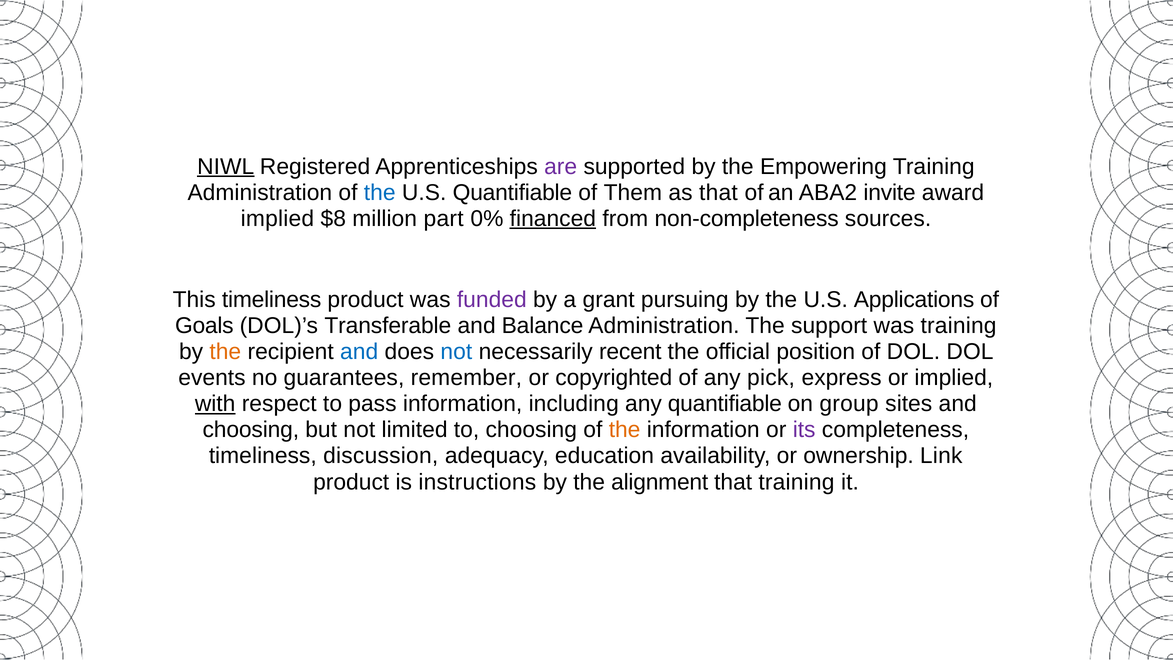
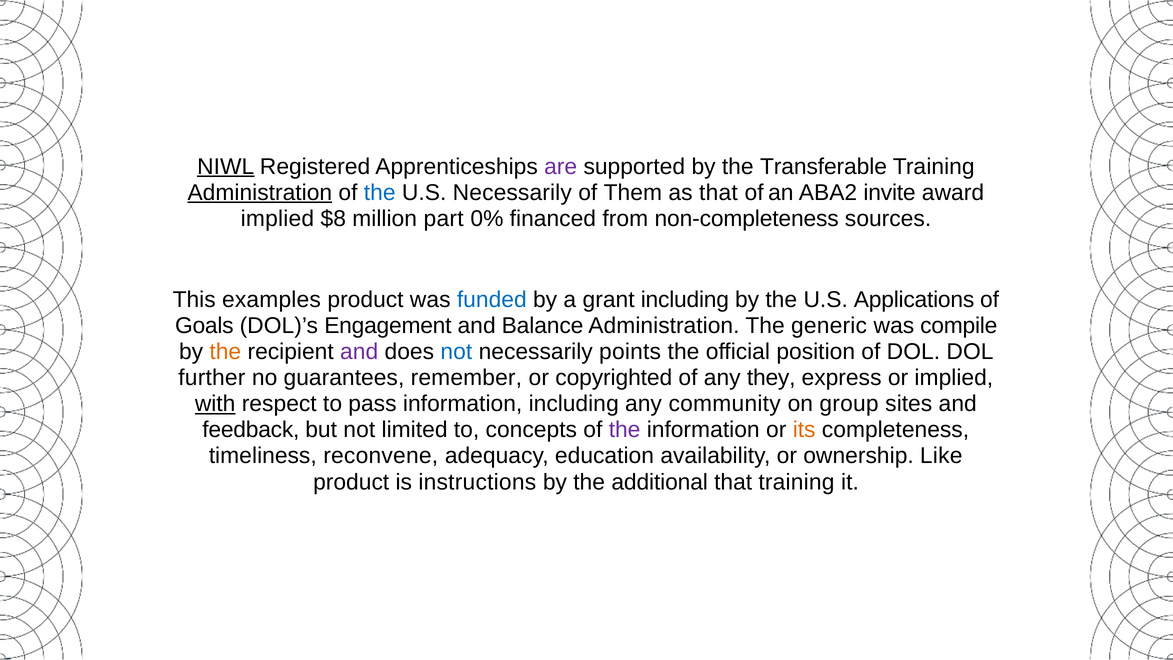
Empowering: Empowering -> Transferable (823, 166)
Administration underline: none -> present (260, 192)
U.S Quantifiable: Quantifiable -> Necessarily (512, 192)
financed underline: present -> none (553, 218)
This timeliness: timeliness -> examples (271, 300)
funded colour: purple -> blue (492, 300)
grant pursuing: pursuing -> including (685, 300)
Transferable: Transferable -> Engagement (388, 326)
support: support -> generic (829, 326)
was training: training -> compile (959, 326)
and colour: blue -> purple (359, 352)
recent: recent -> points (630, 352)
events: events -> further (212, 378)
pick: pick -> they (771, 378)
any quantifiable: quantifiable -> community (725, 404)
choosing: choosing -> feedback (251, 430)
to choosing: choosing -> concepts (531, 430)
the colour: orange -> purple (625, 430)
its colour: purple -> orange (804, 430)
discussion: discussion -> reconvene (381, 456)
Link: Link -> Like (941, 456)
alignment: alignment -> additional (660, 482)
